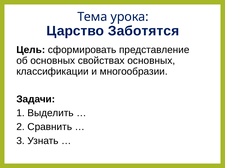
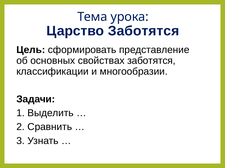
свойствах основных: основных -> заботятся (151, 61)
